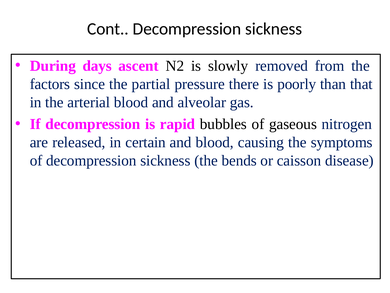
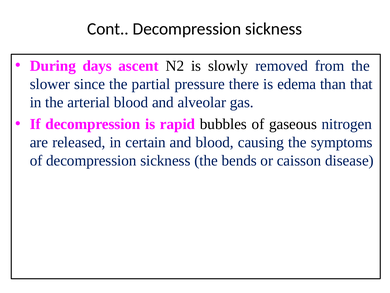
factors: factors -> slower (50, 84)
poorly: poorly -> edema (297, 84)
